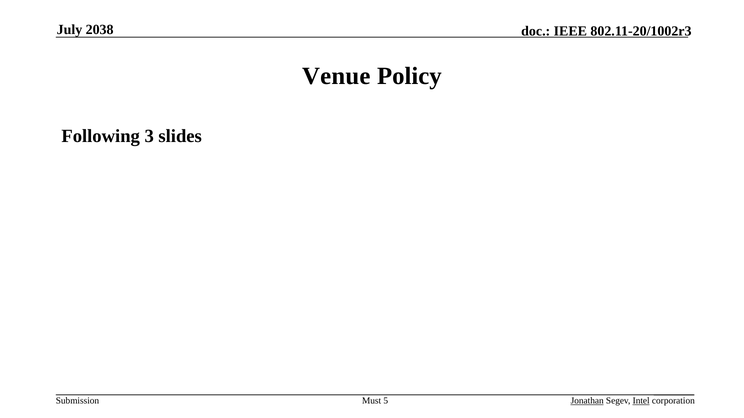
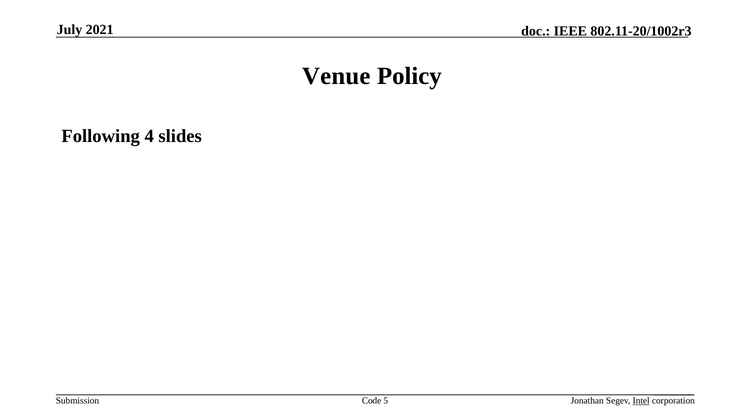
2038: 2038 -> 2021 (100, 30)
3: 3 -> 4 (149, 136)
Must: Must -> Code (372, 401)
Jonathan underline: present -> none (587, 401)
